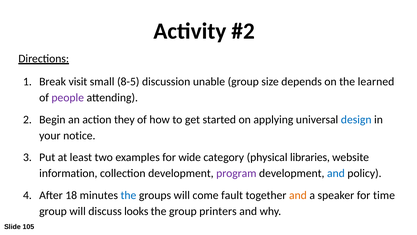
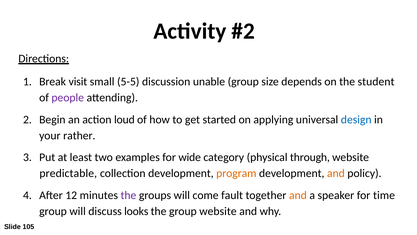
8-5: 8-5 -> 5-5 (128, 81)
learned: learned -> student (376, 81)
they: they -> loud (124, 119)
notice: notice -> rather (79, 135)
libraries: libraries -> through (310, 157)
information: information -> predictable (68, 173)
program colour: purple -> orange (236, 173)
and colour: blue -> orange (336, 173)
18: 18 -> 12 (71, 195)
the colour: blue -> purple (128, 195)
group printers: printers -> website (218, 211)
